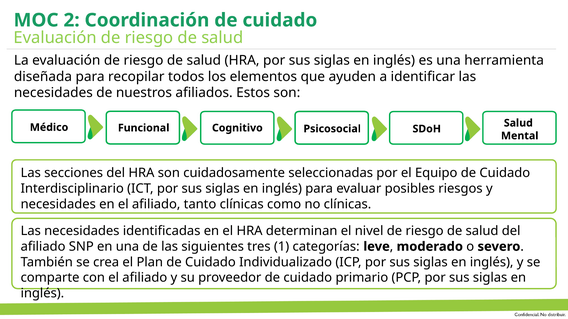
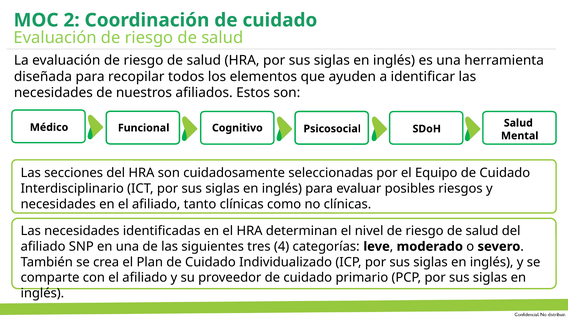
1: 1 -> 4 (282, 247)
